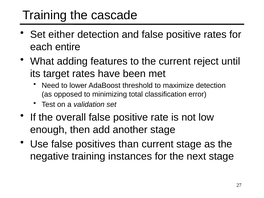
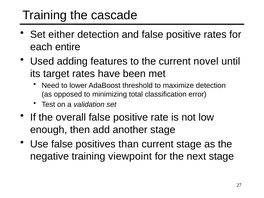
What: What -> Used (42, 61)
reject: reject -> novel (206, 61)
instances: instances -> viewpoint (130, 156)
